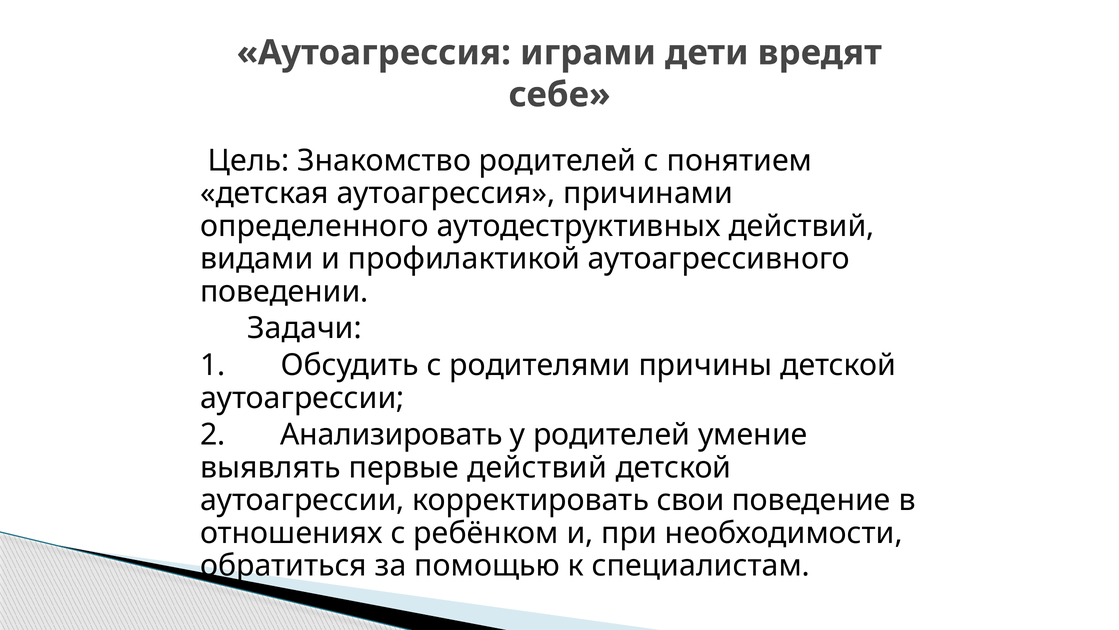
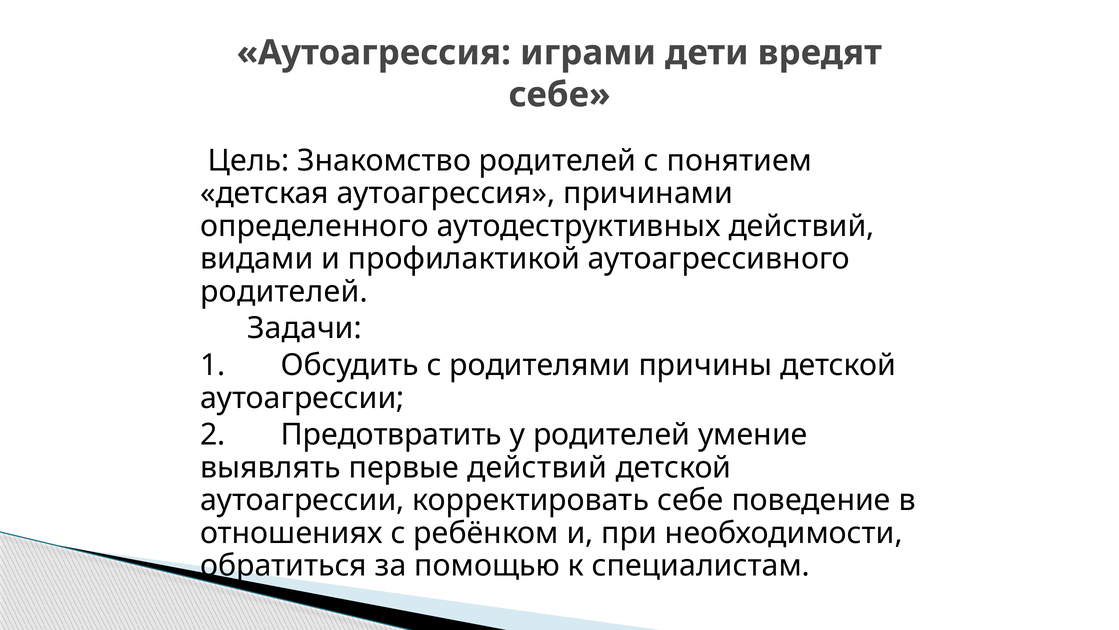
поведении: поведении -> родителей (284, 291)
Анализировать: Анализировать -> Предотвратить (391, 435)
корректировать свои: свои -> себе (690, 500)
